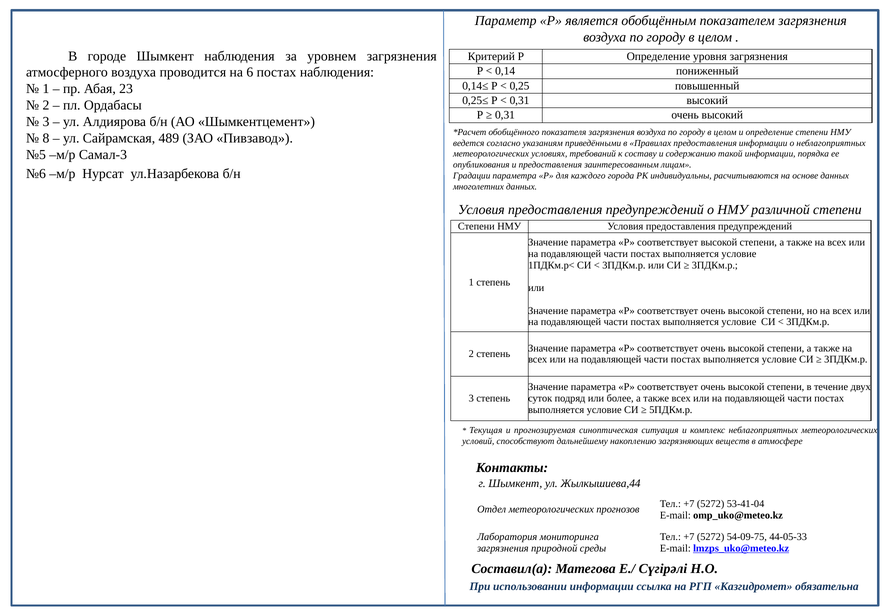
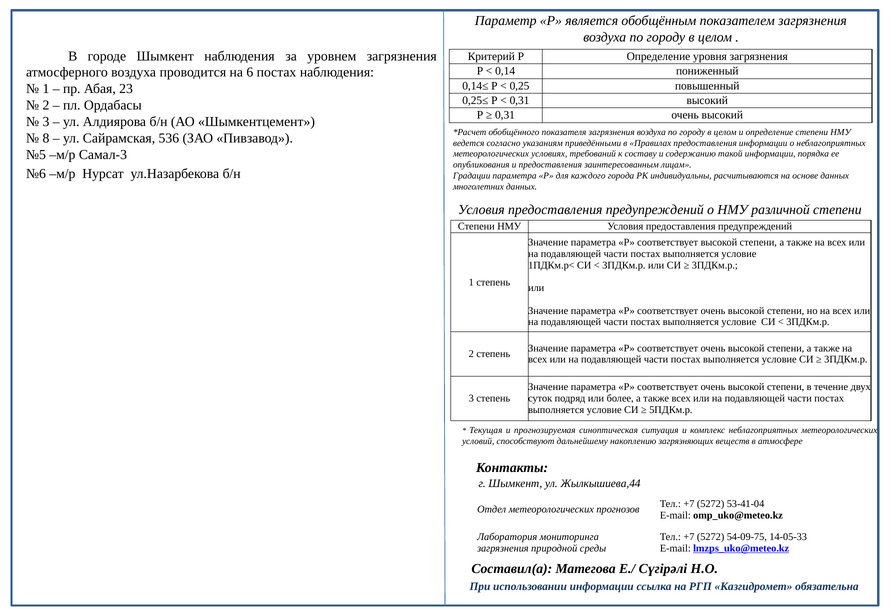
489: 489 -> 536 (169, 138)
44-05-33: 44-05-33 -> 14-05-33 (788, 537)
